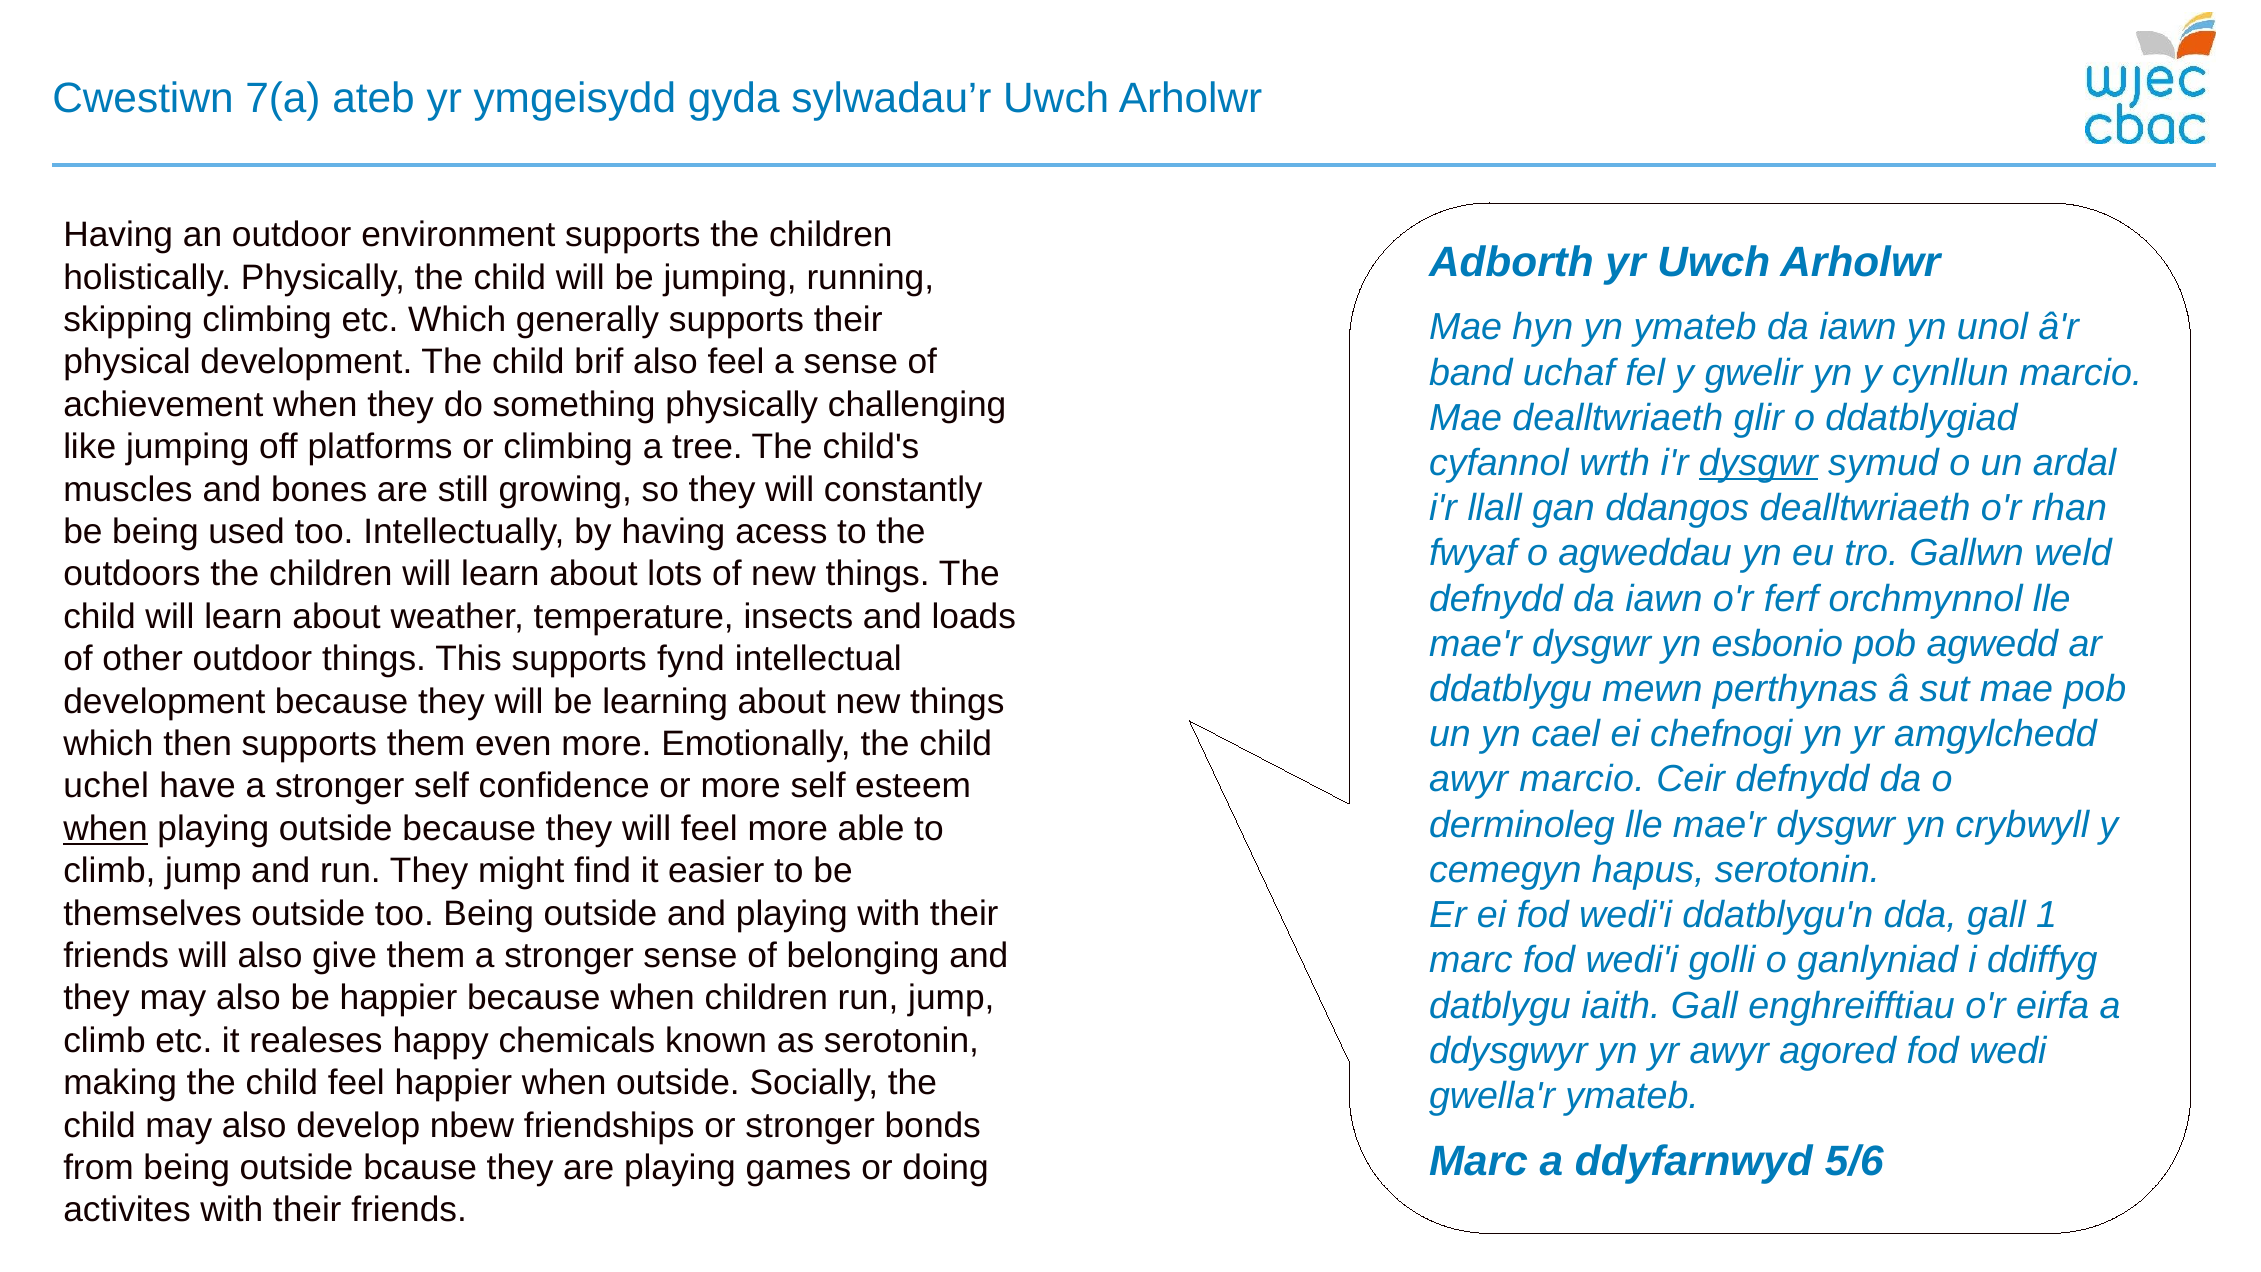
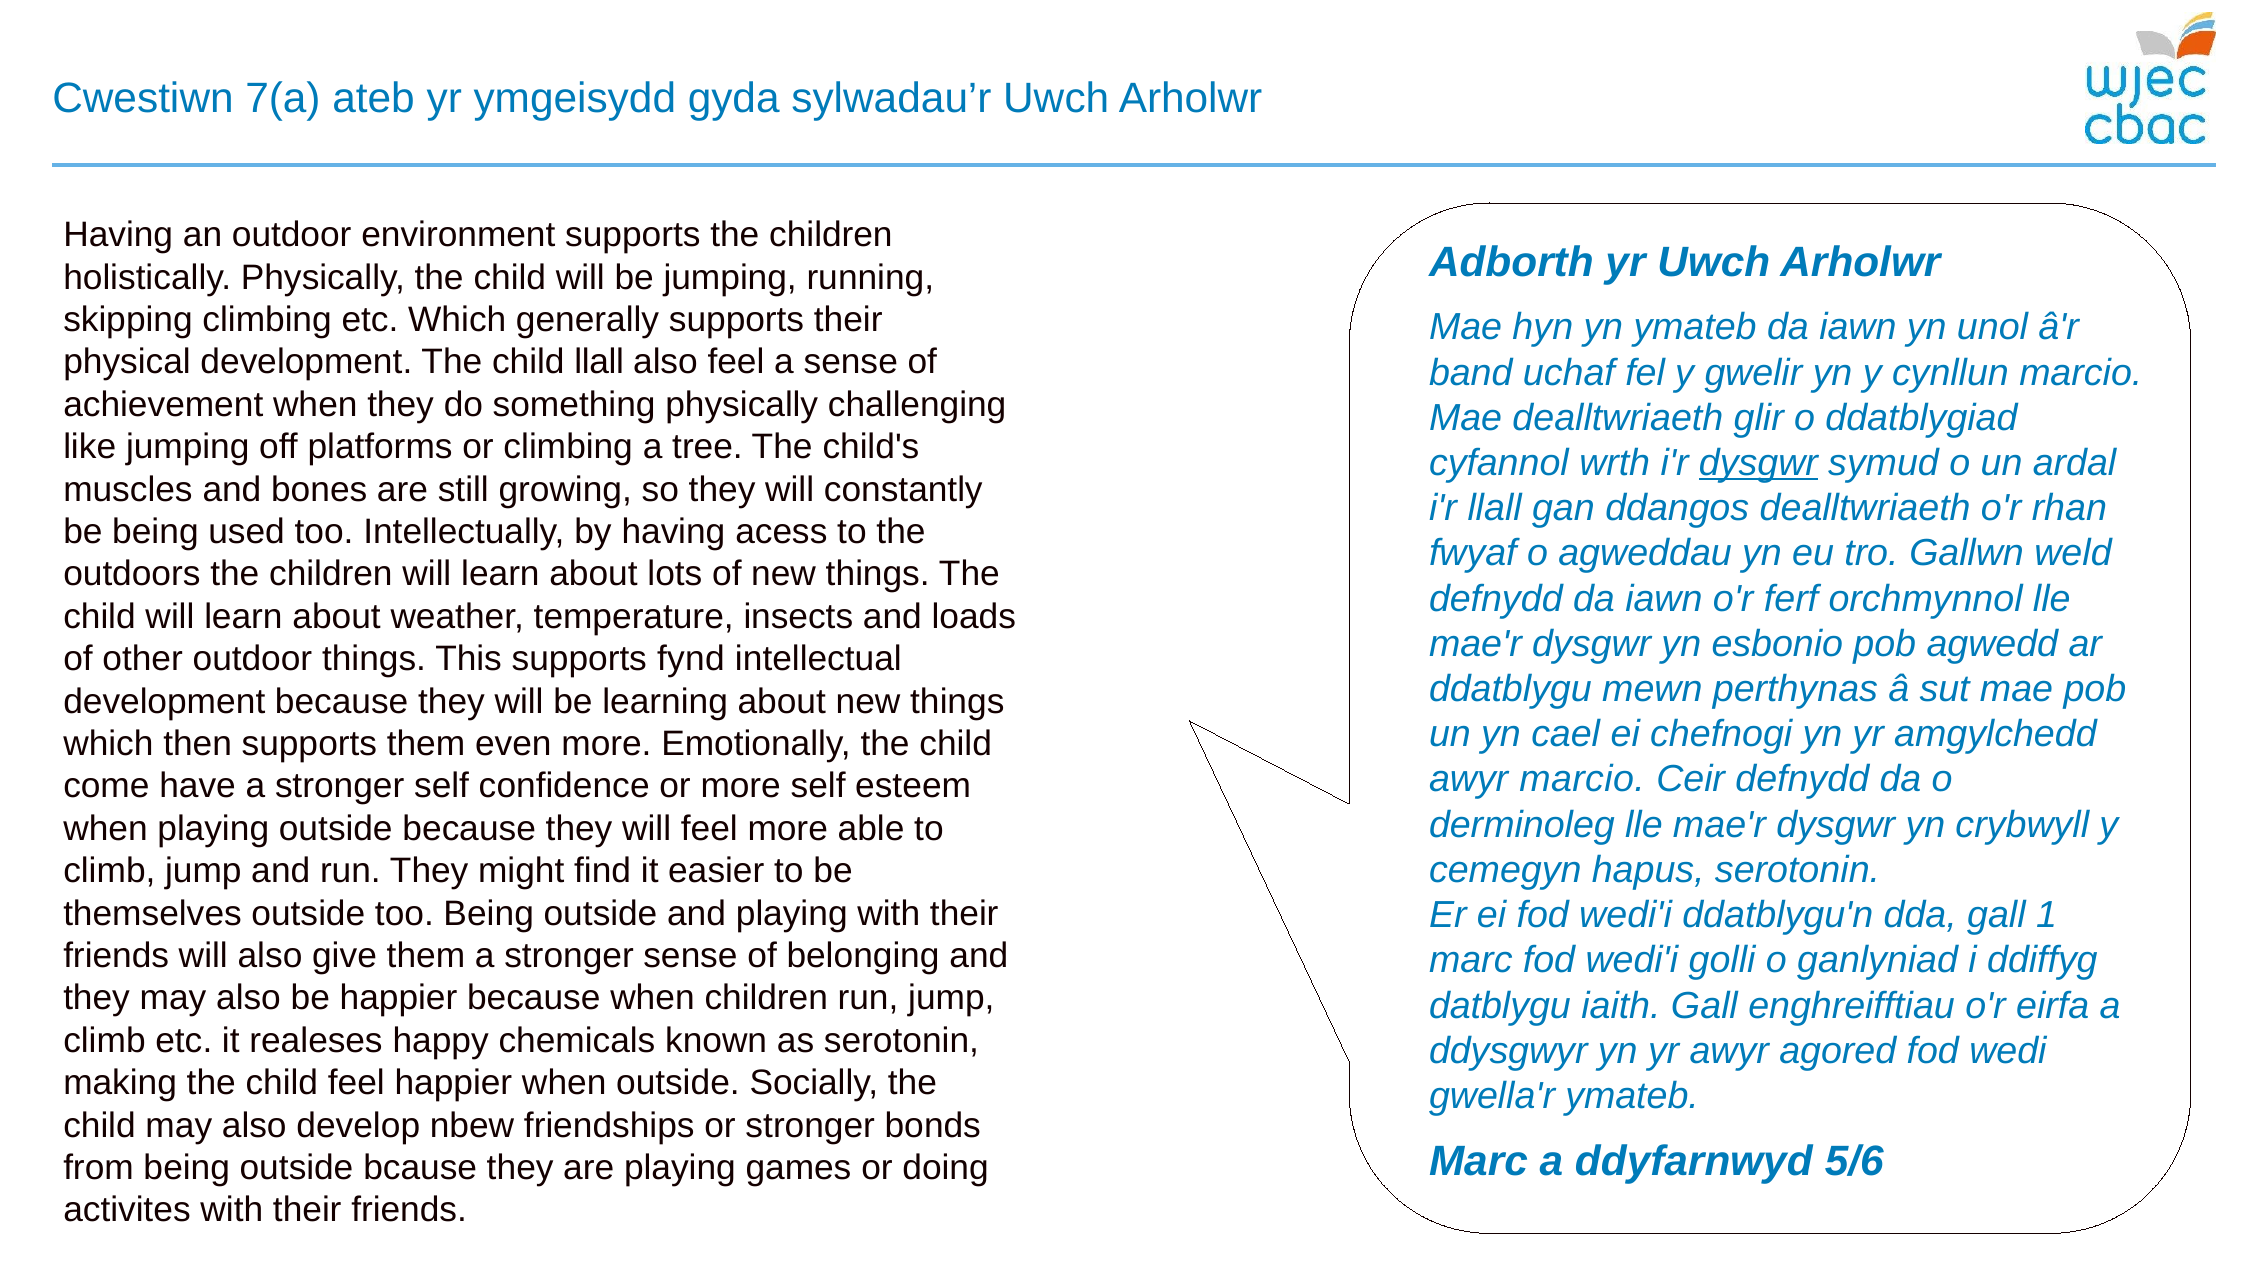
child brif: brif -> llall (599, 362)
uchel: uchel -> come (106, 786)
when underline: present -> none (106, 829)
